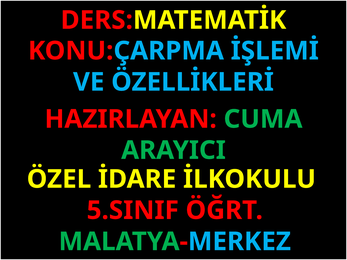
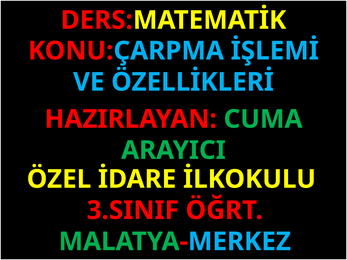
5.SINIF: 5.SINIF -> 3.SINIF (133, 211)
